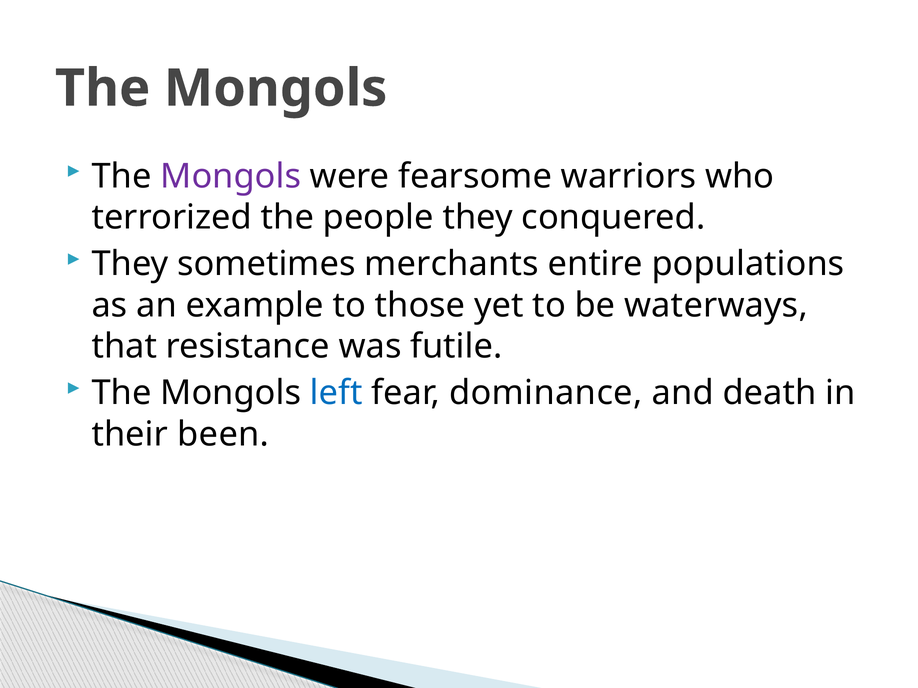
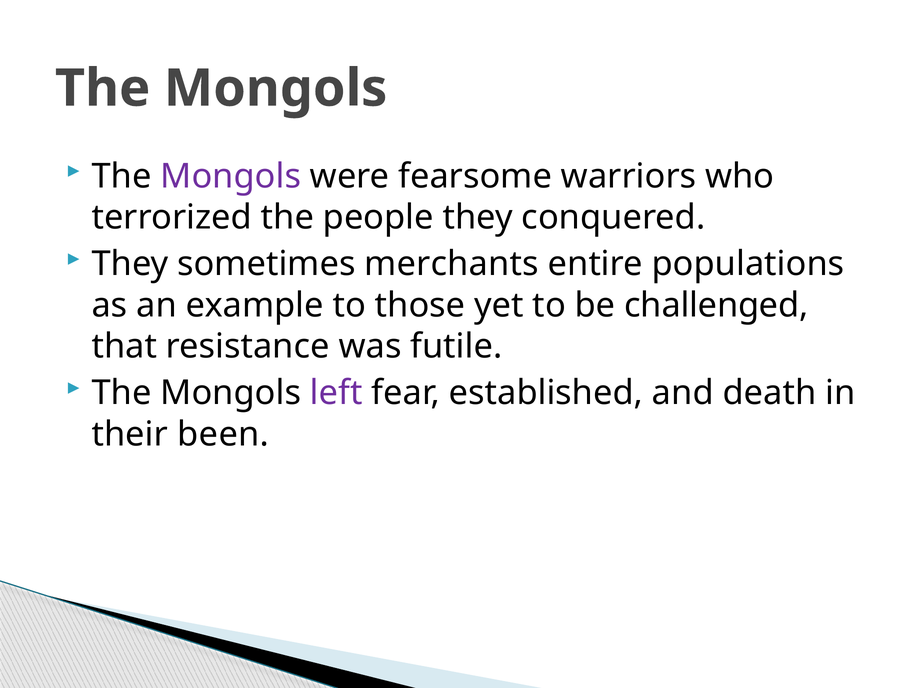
waterways: waterways -> challenged (716, 305)
left colour: blue -> purple (336, 393)
dominance: dominance -> established (546, 393)
